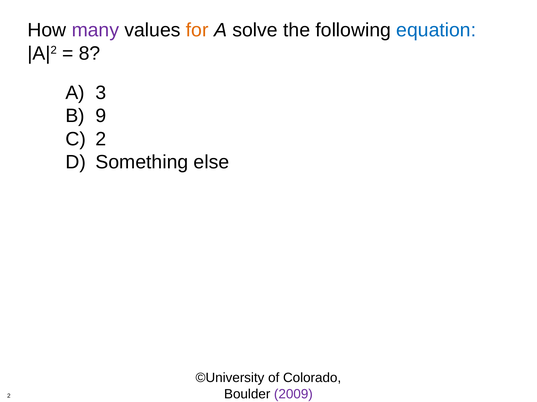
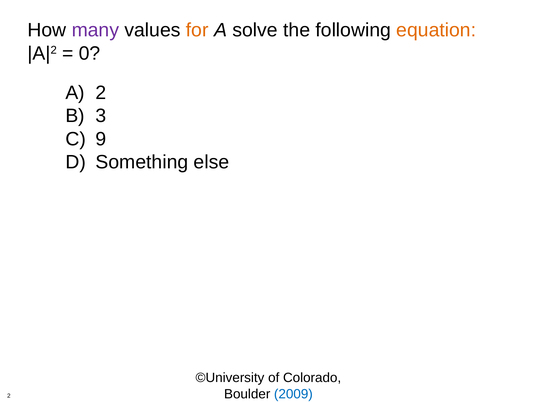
equation colour: blue -> orange (436, 30)
8: 8 -> 0 (90, 53)
A 3: 3 -> 2 (101, 93)
9: 9 -> 3 (101, 116)
2: 2 -> 9 (101, 139)
2009 colour: purple -> blue (293, 395)
